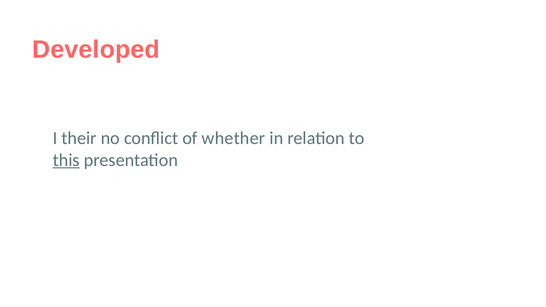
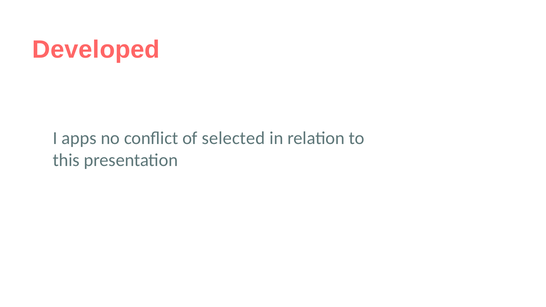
their: their -> apps (79, 138)
whether: whether -> selected (233, 138)
this underline: present -> none (66, 160)
